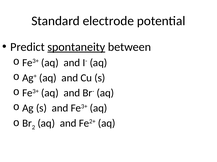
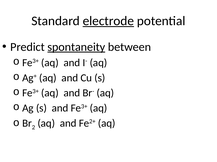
electrode underline: none -> present (108, 21)
